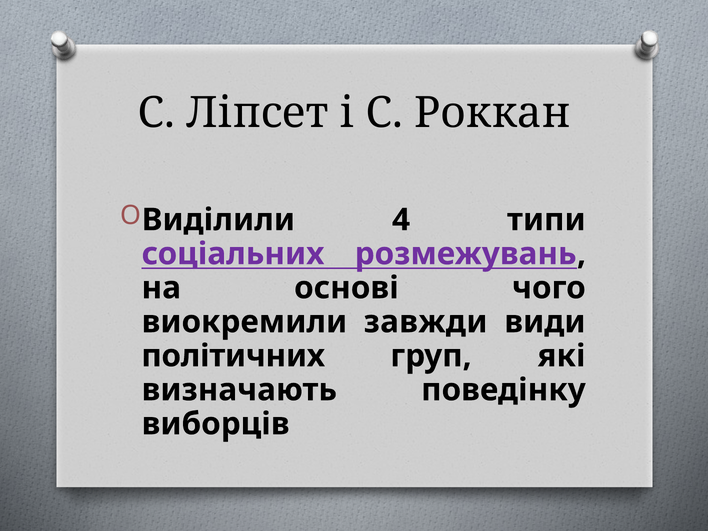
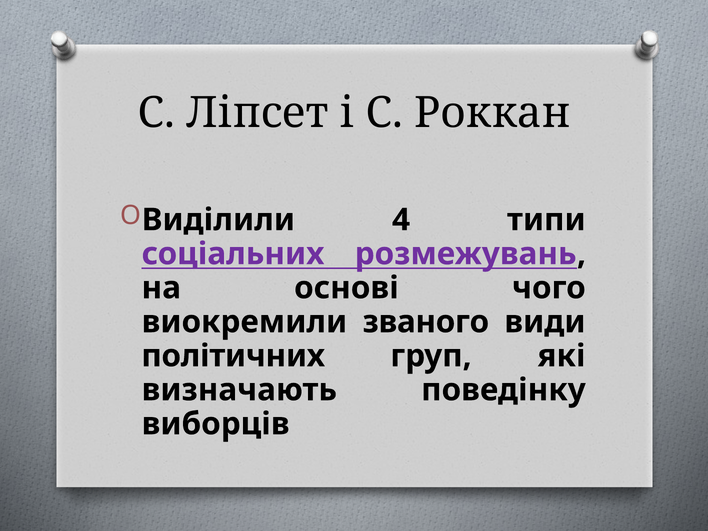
завжди: завжди -> званого (426, 322)
